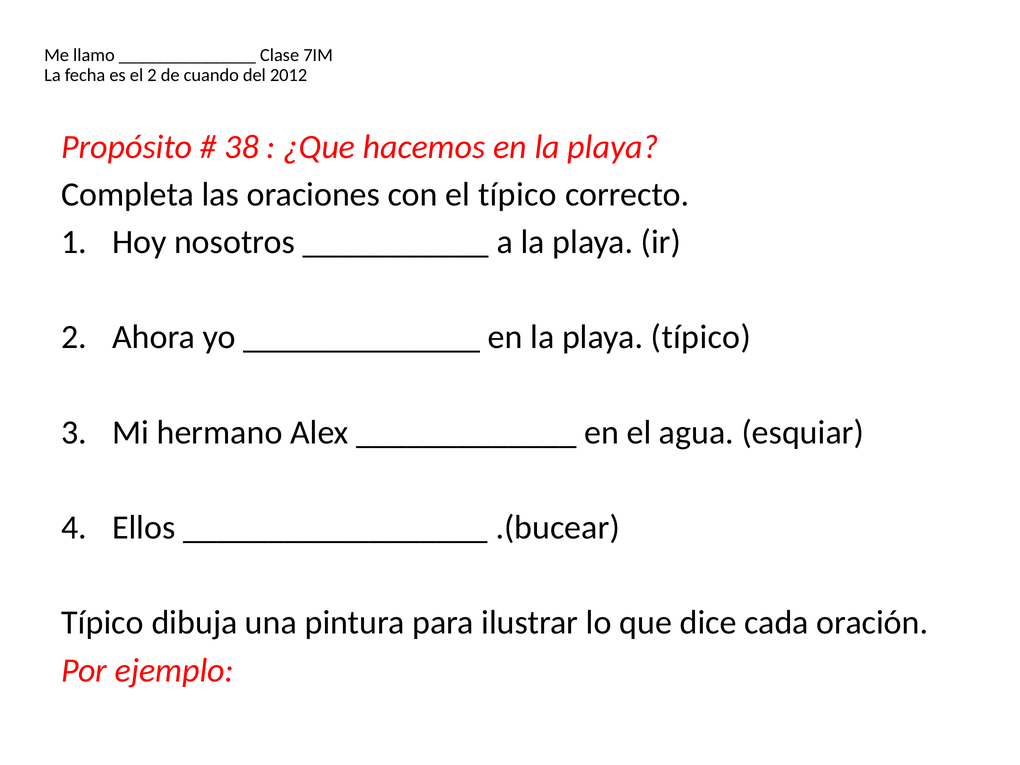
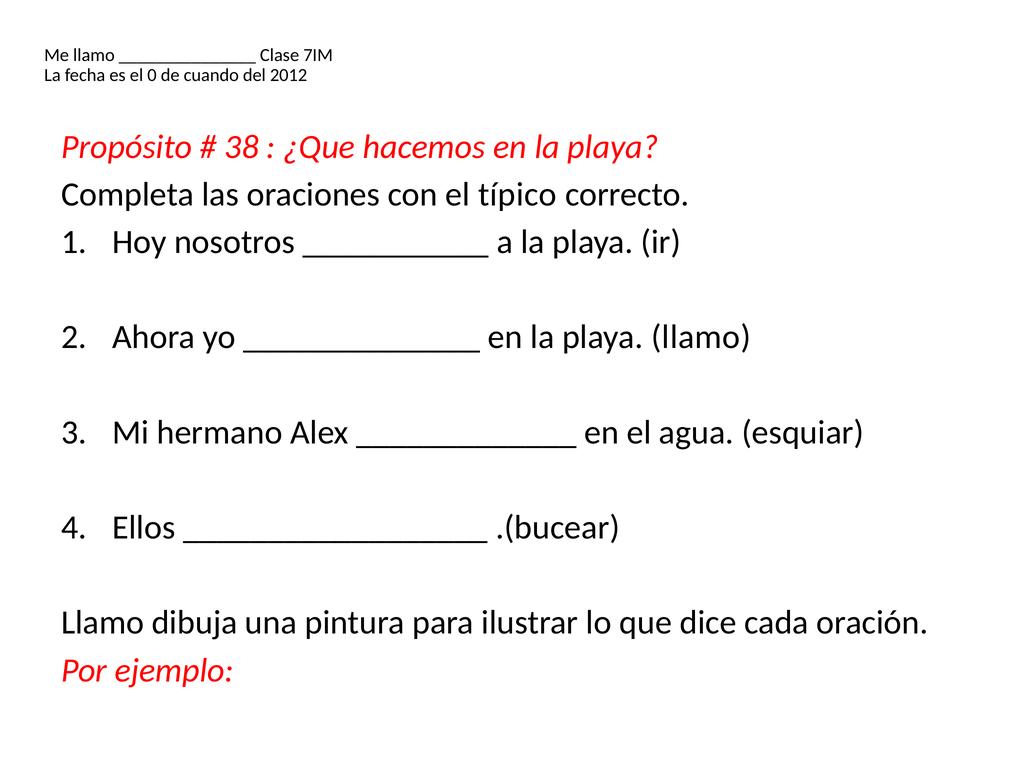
el 2: 2 -> 0 (152, 75)
playa típico: típico -> llamo (701, 337)
Típico: Típico -> Llamo (103, 623)
